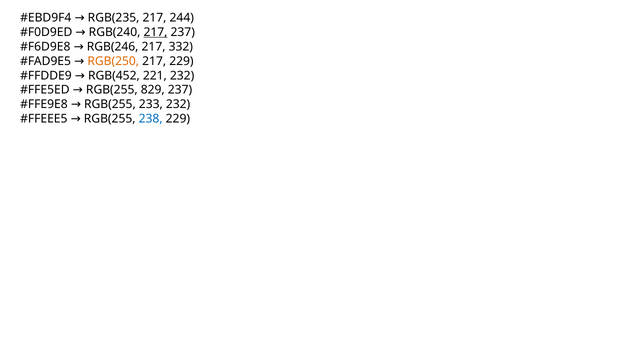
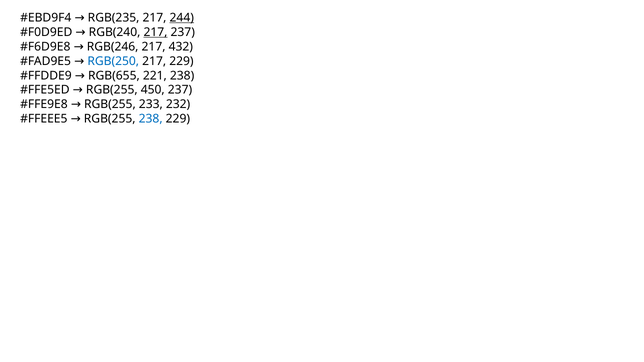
244 underline: none -> present (182, 18)
332: 332 -> 432 (181, 47)
RGB(250 colour: orange -> blue (113, 61)
RGB(452: RGB(452 -> RGB(655 (114, 76)
221 232: 232 -> 238 (182, 76)
829: 829 -> 450 (153, 90)
